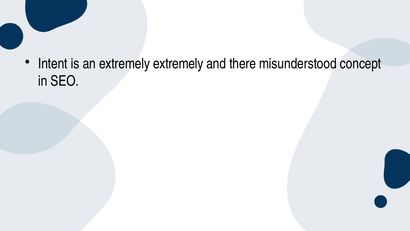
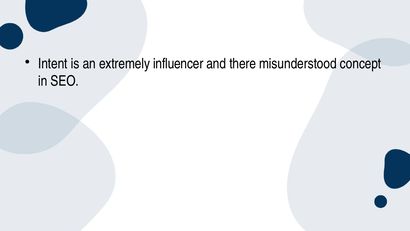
extremely extremely: extremely -> influencer (178, 64)
